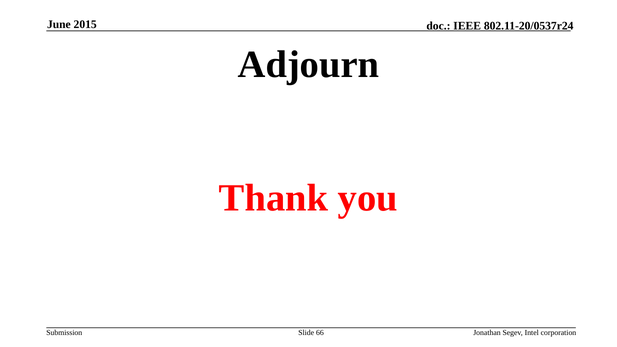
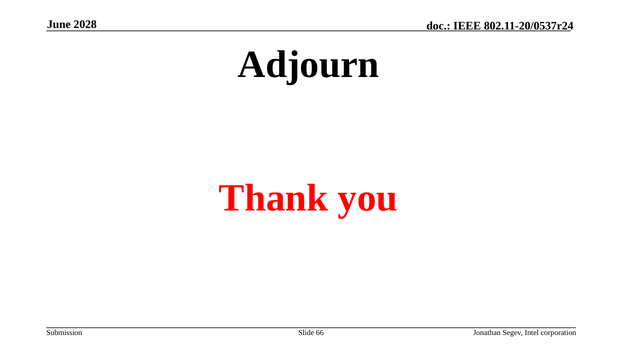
2015: 2015 -> 2028 (85, 25)
